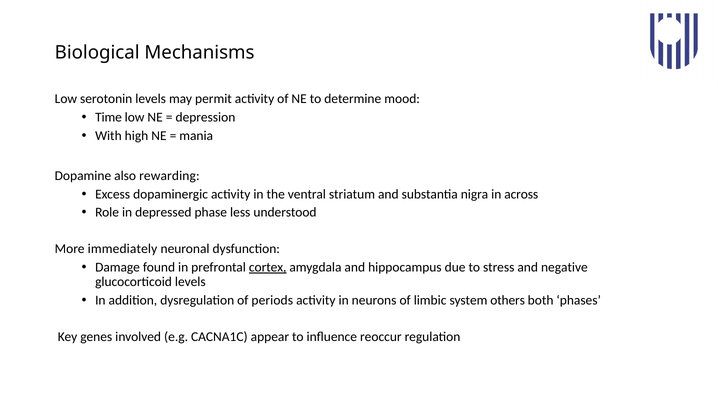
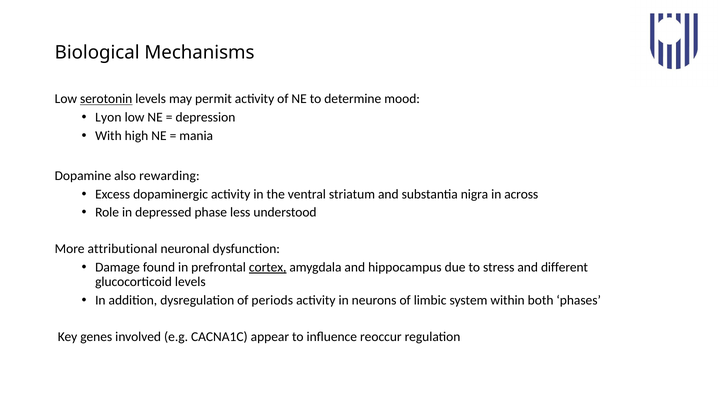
serotonin underline: none -> present (106, 99)
Time: Time -> Lyon (108, 117)
immediately: immediately -> attributional (122, 249)
negative: negative -> different (564, 267)
others: others -> within (508, 300)
